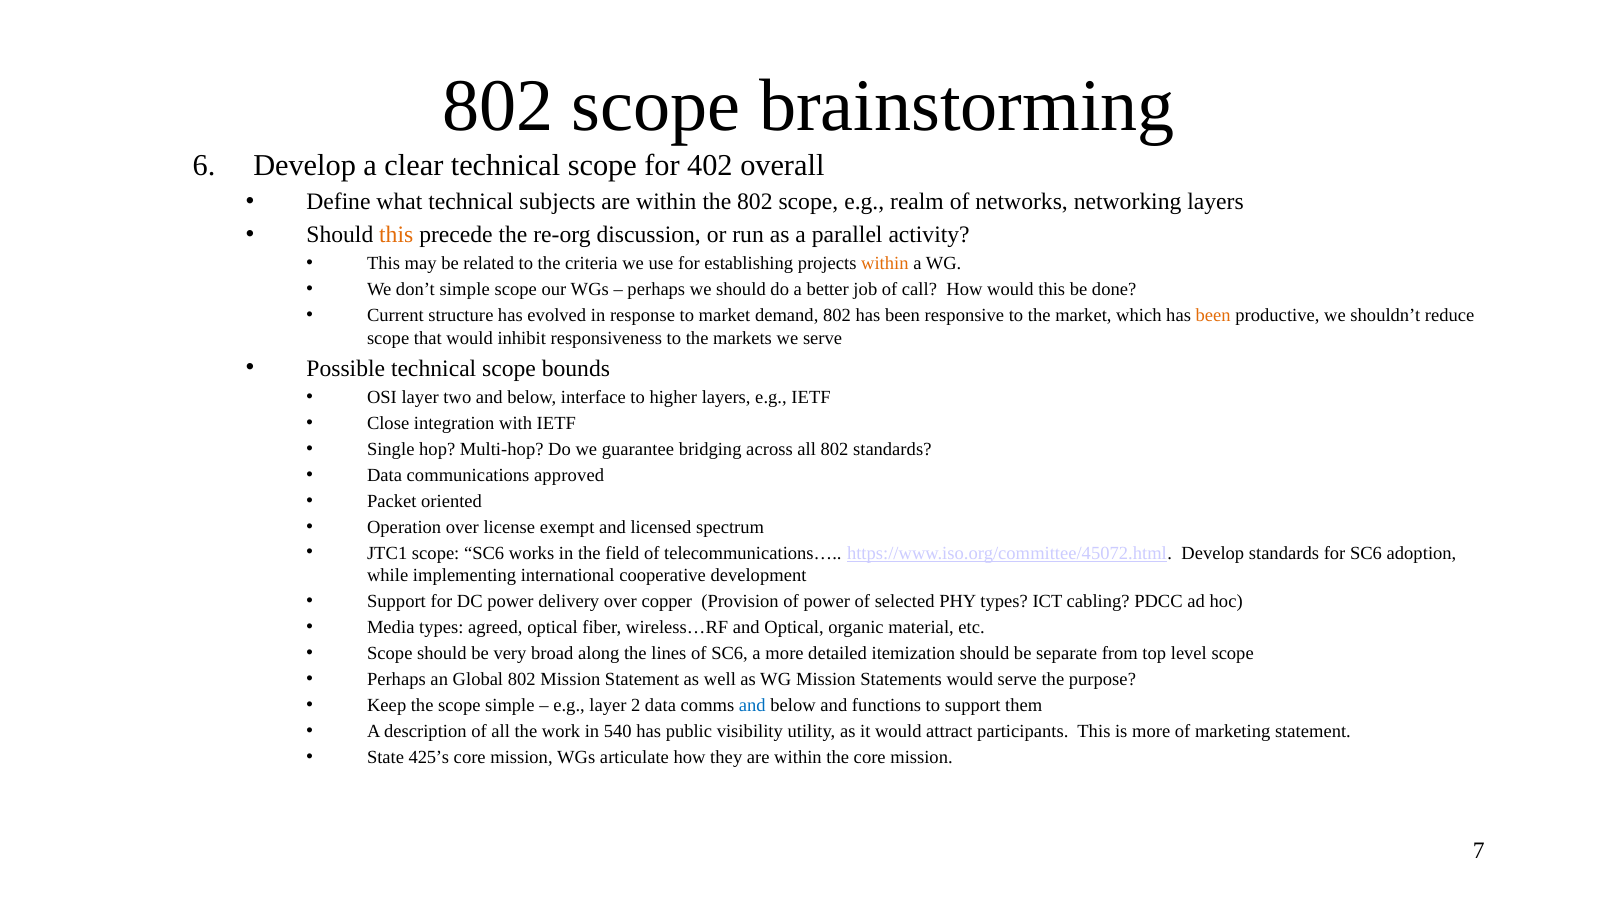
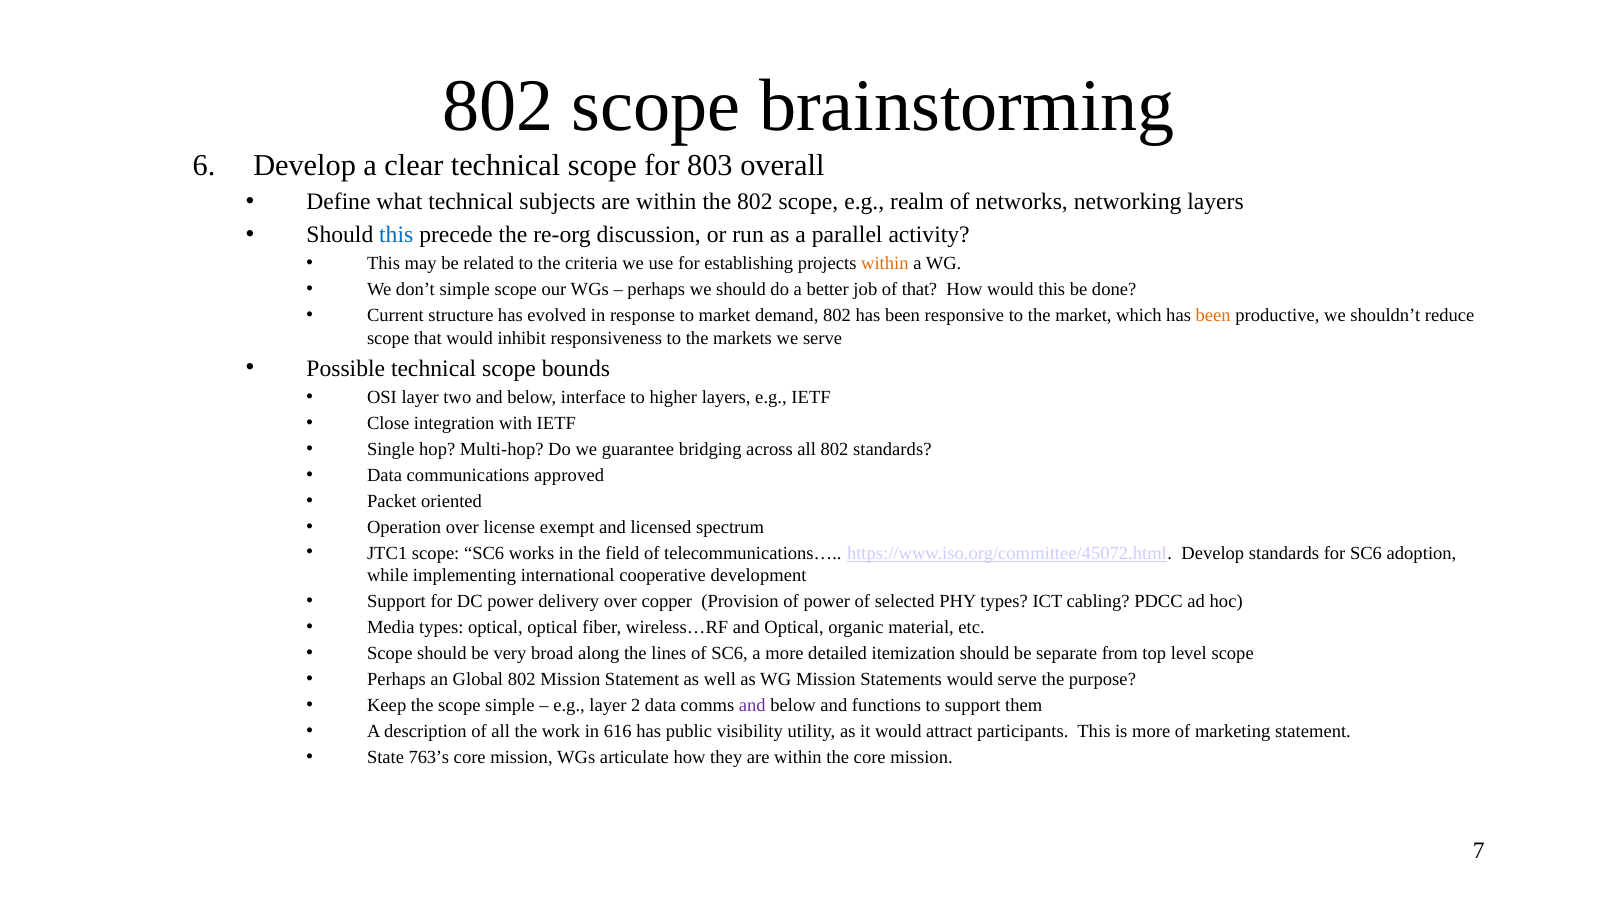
402: 402 -> 803 (710, 165)
this colour: orange -> blue (396, 235)
of call: call -> that (920, 290)
types agreed: agreed -> optical (495, 627)
and colour: blue -> purple (752, 705)
540: 540 -> 616 (618, 731)
425’s: 425’s -> 763’s (429, 757)
